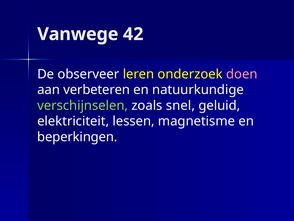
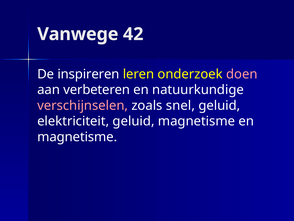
observeer: observeer -> inspireren (88, 74)
verschijnselen colour: light green -> pink (83, 105)
elektriciteit lessen: lessen -> geluid (134, 121)
beperkingen: beperkingen -> magnetisme (77, 137)
